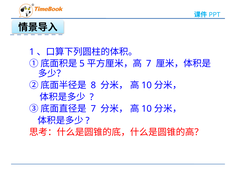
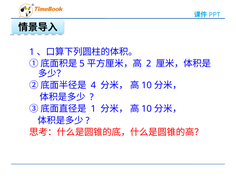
7: 7 -> 2 (149, 64)
8: 8 -> 4 (93, 85)
7: 7 -> 1 (93, 109)
